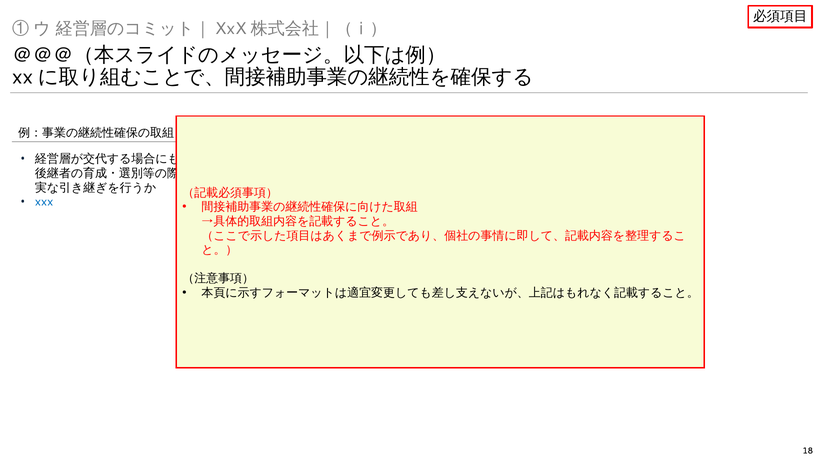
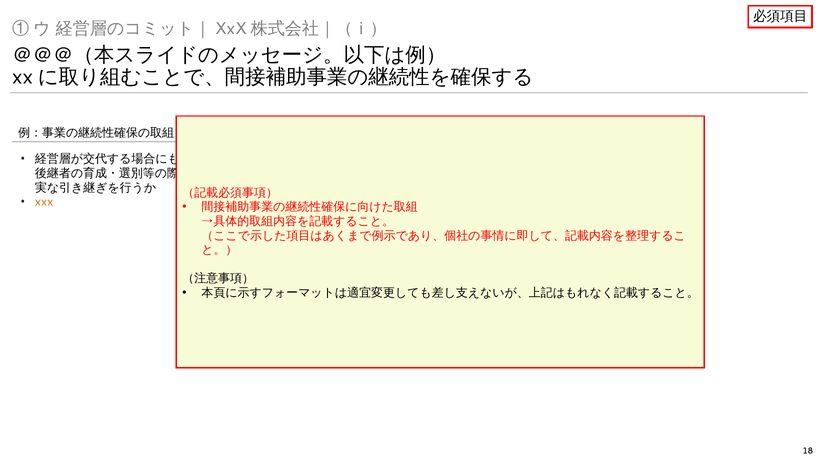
xxx colour: blue -> orange (44, 202)
